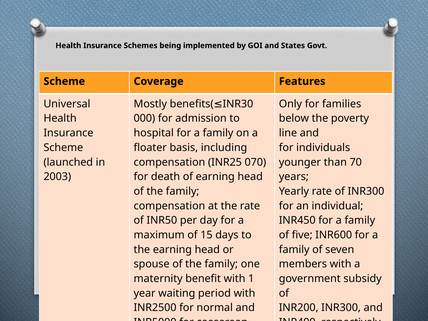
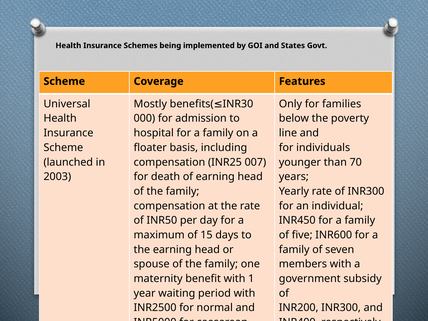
070: 070 -> 007 (255, 162)
